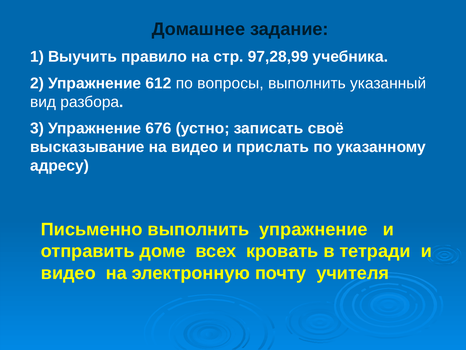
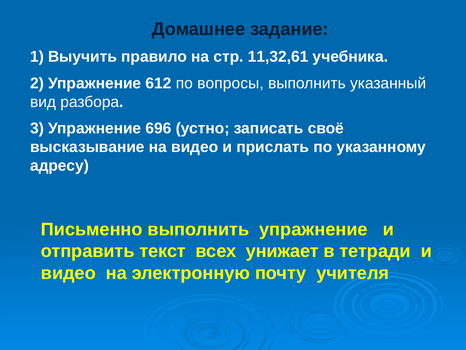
97,28,99: 97,28,99 -> 11,32,61 (278, 57)
676: 676 -> 696 (159, 128)
доме: доме -> текст (163, 251)
кровать: кровать -> унижает (282, 251)
